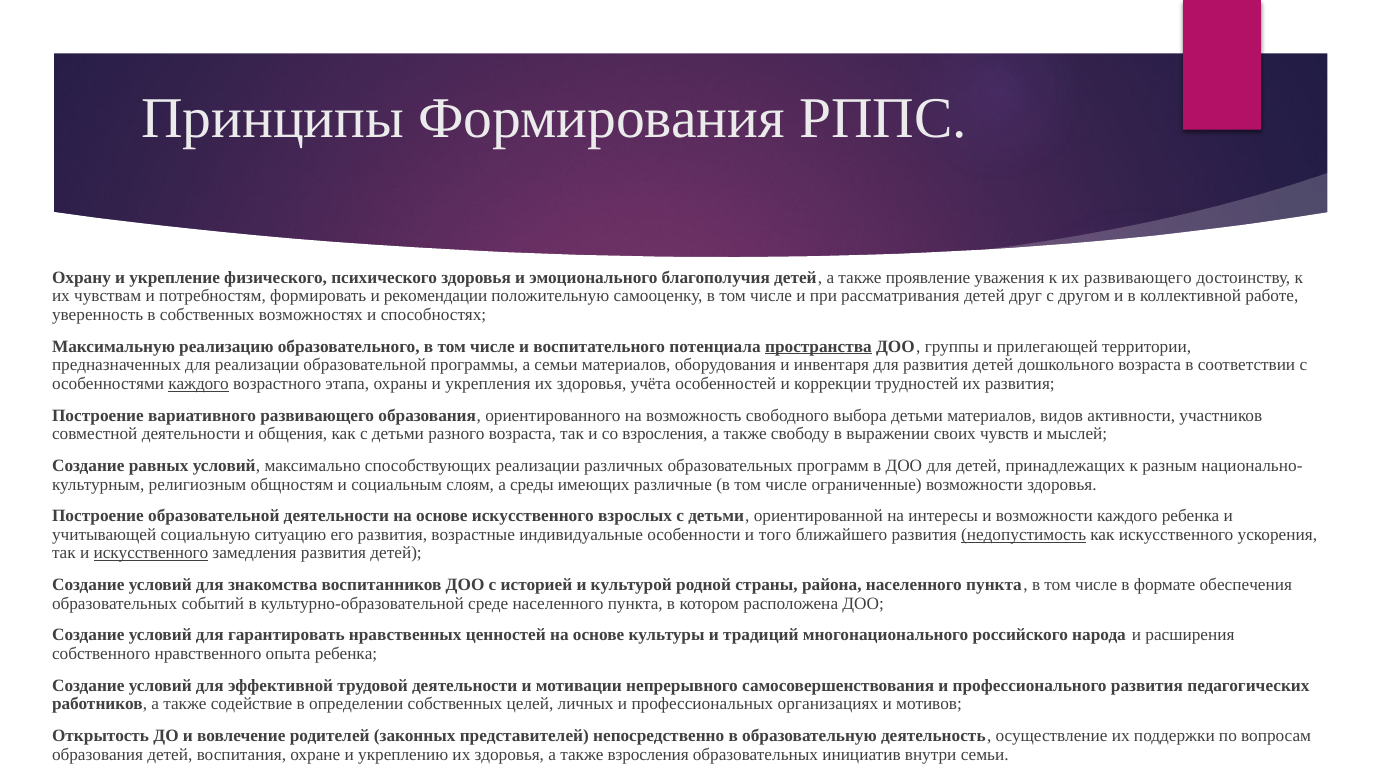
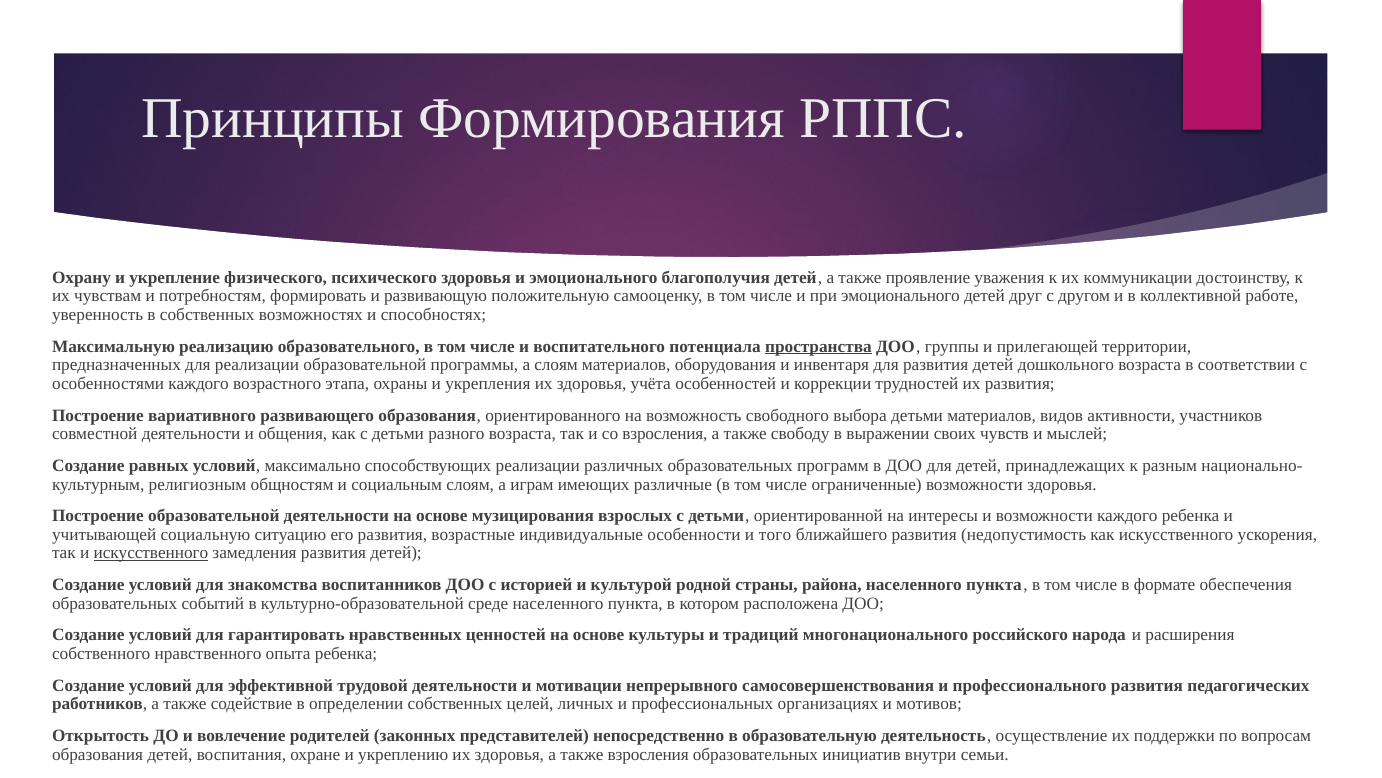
их развивающего: развивающего -> коммуникации (1138, 277)
рекомендации: рекомендации -> развивающую (436, 296)
при рассматривания: рассматривания -> эмоционального (901, 296)
а семьи: семьи -> слоям (556, 365)
каждого underline: present -> none (199, 383)
среды: среды -> играм (532, 484)
основе искусственного: искусственного -> музицирования (533, 516)
недопустимость underline: present -> none (1024, 534)
